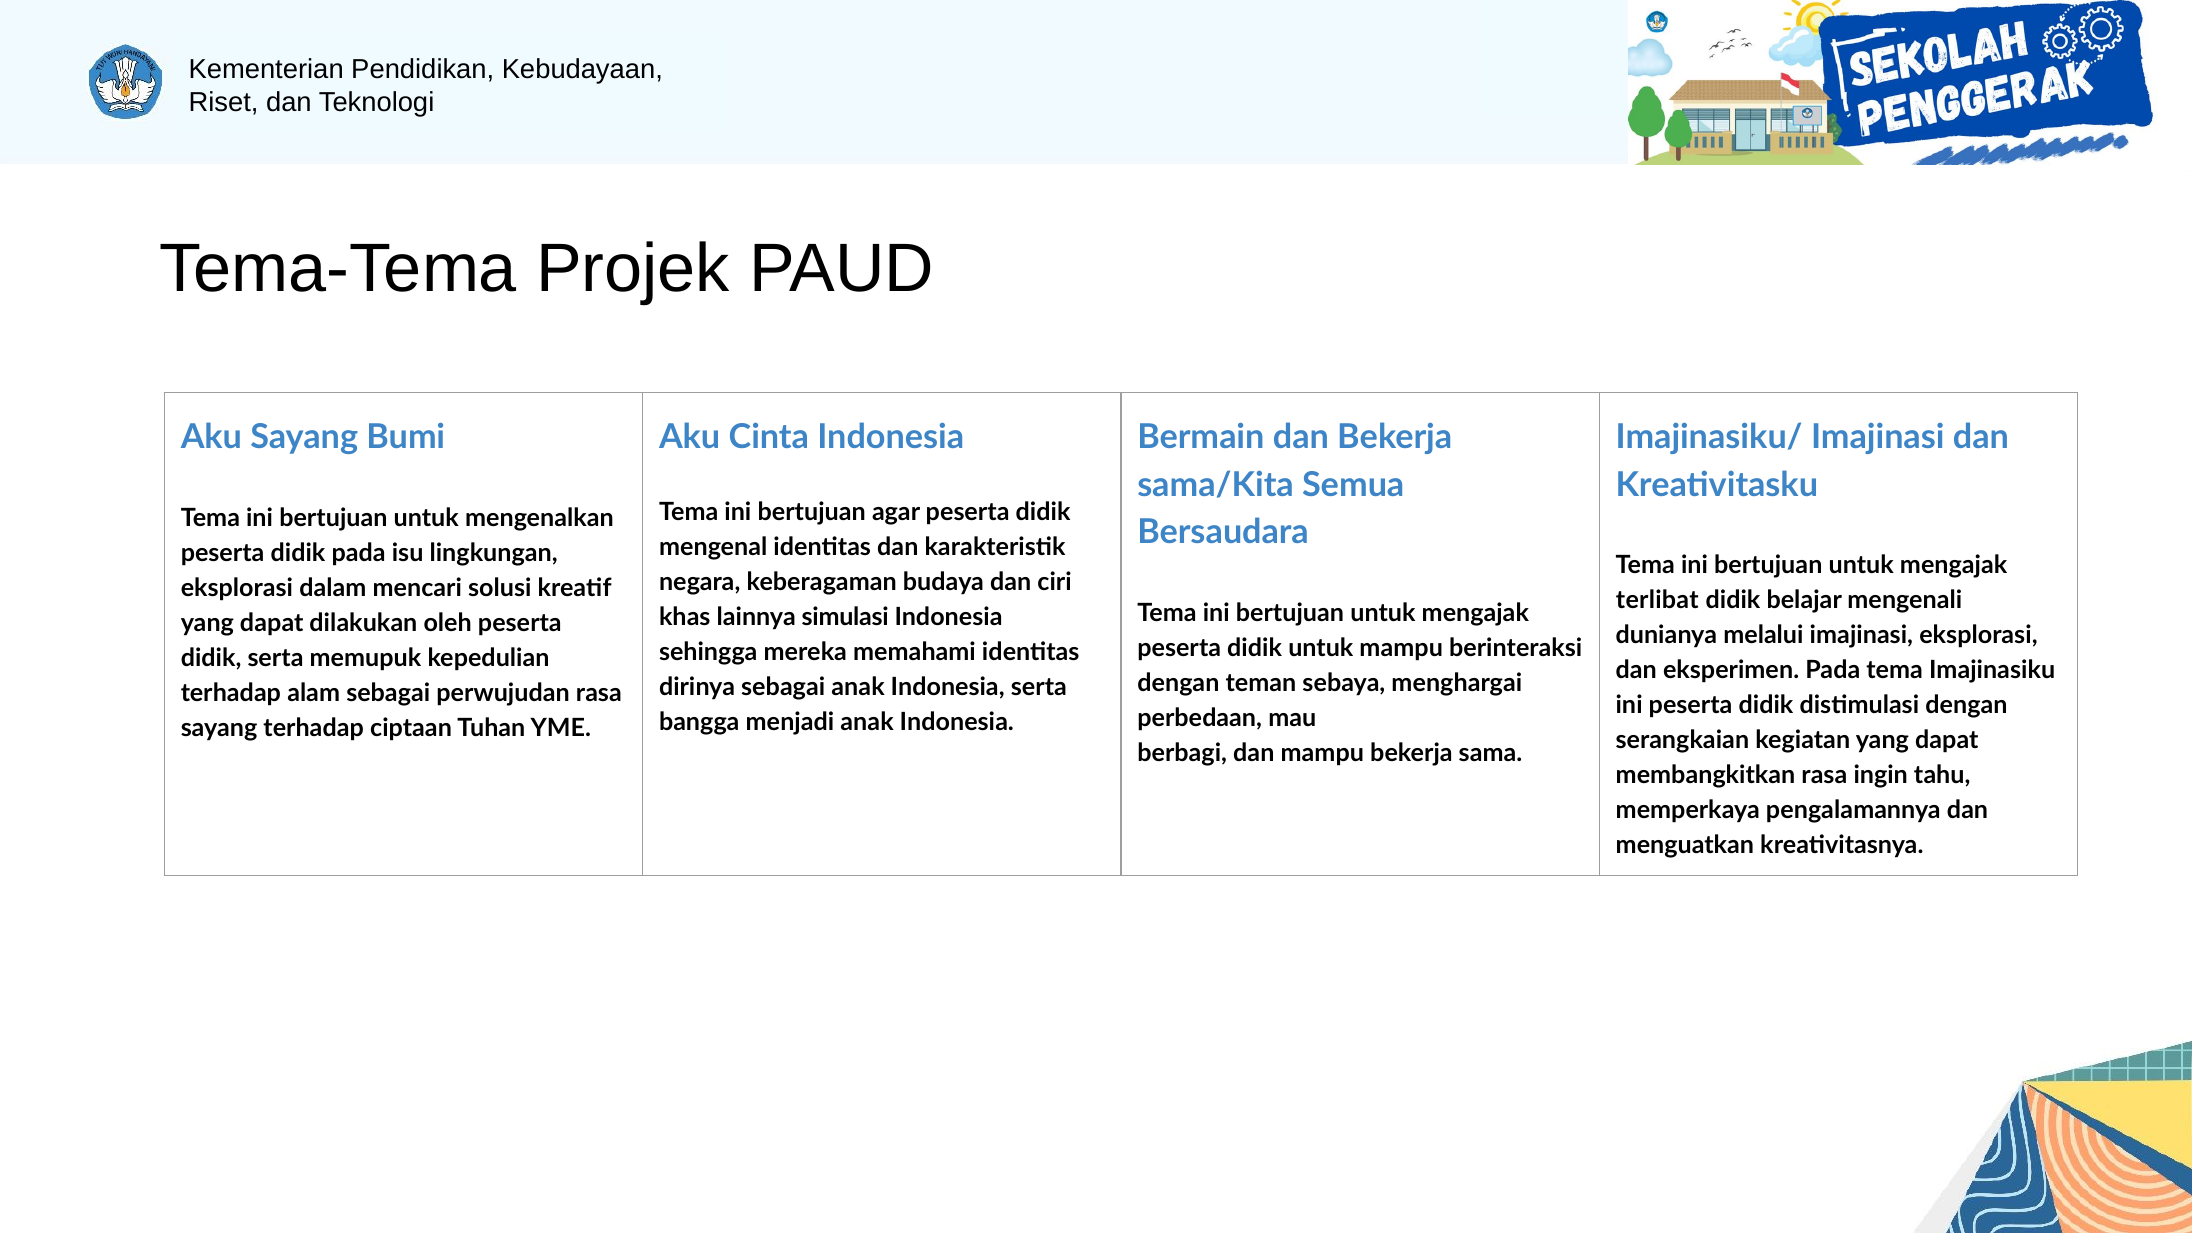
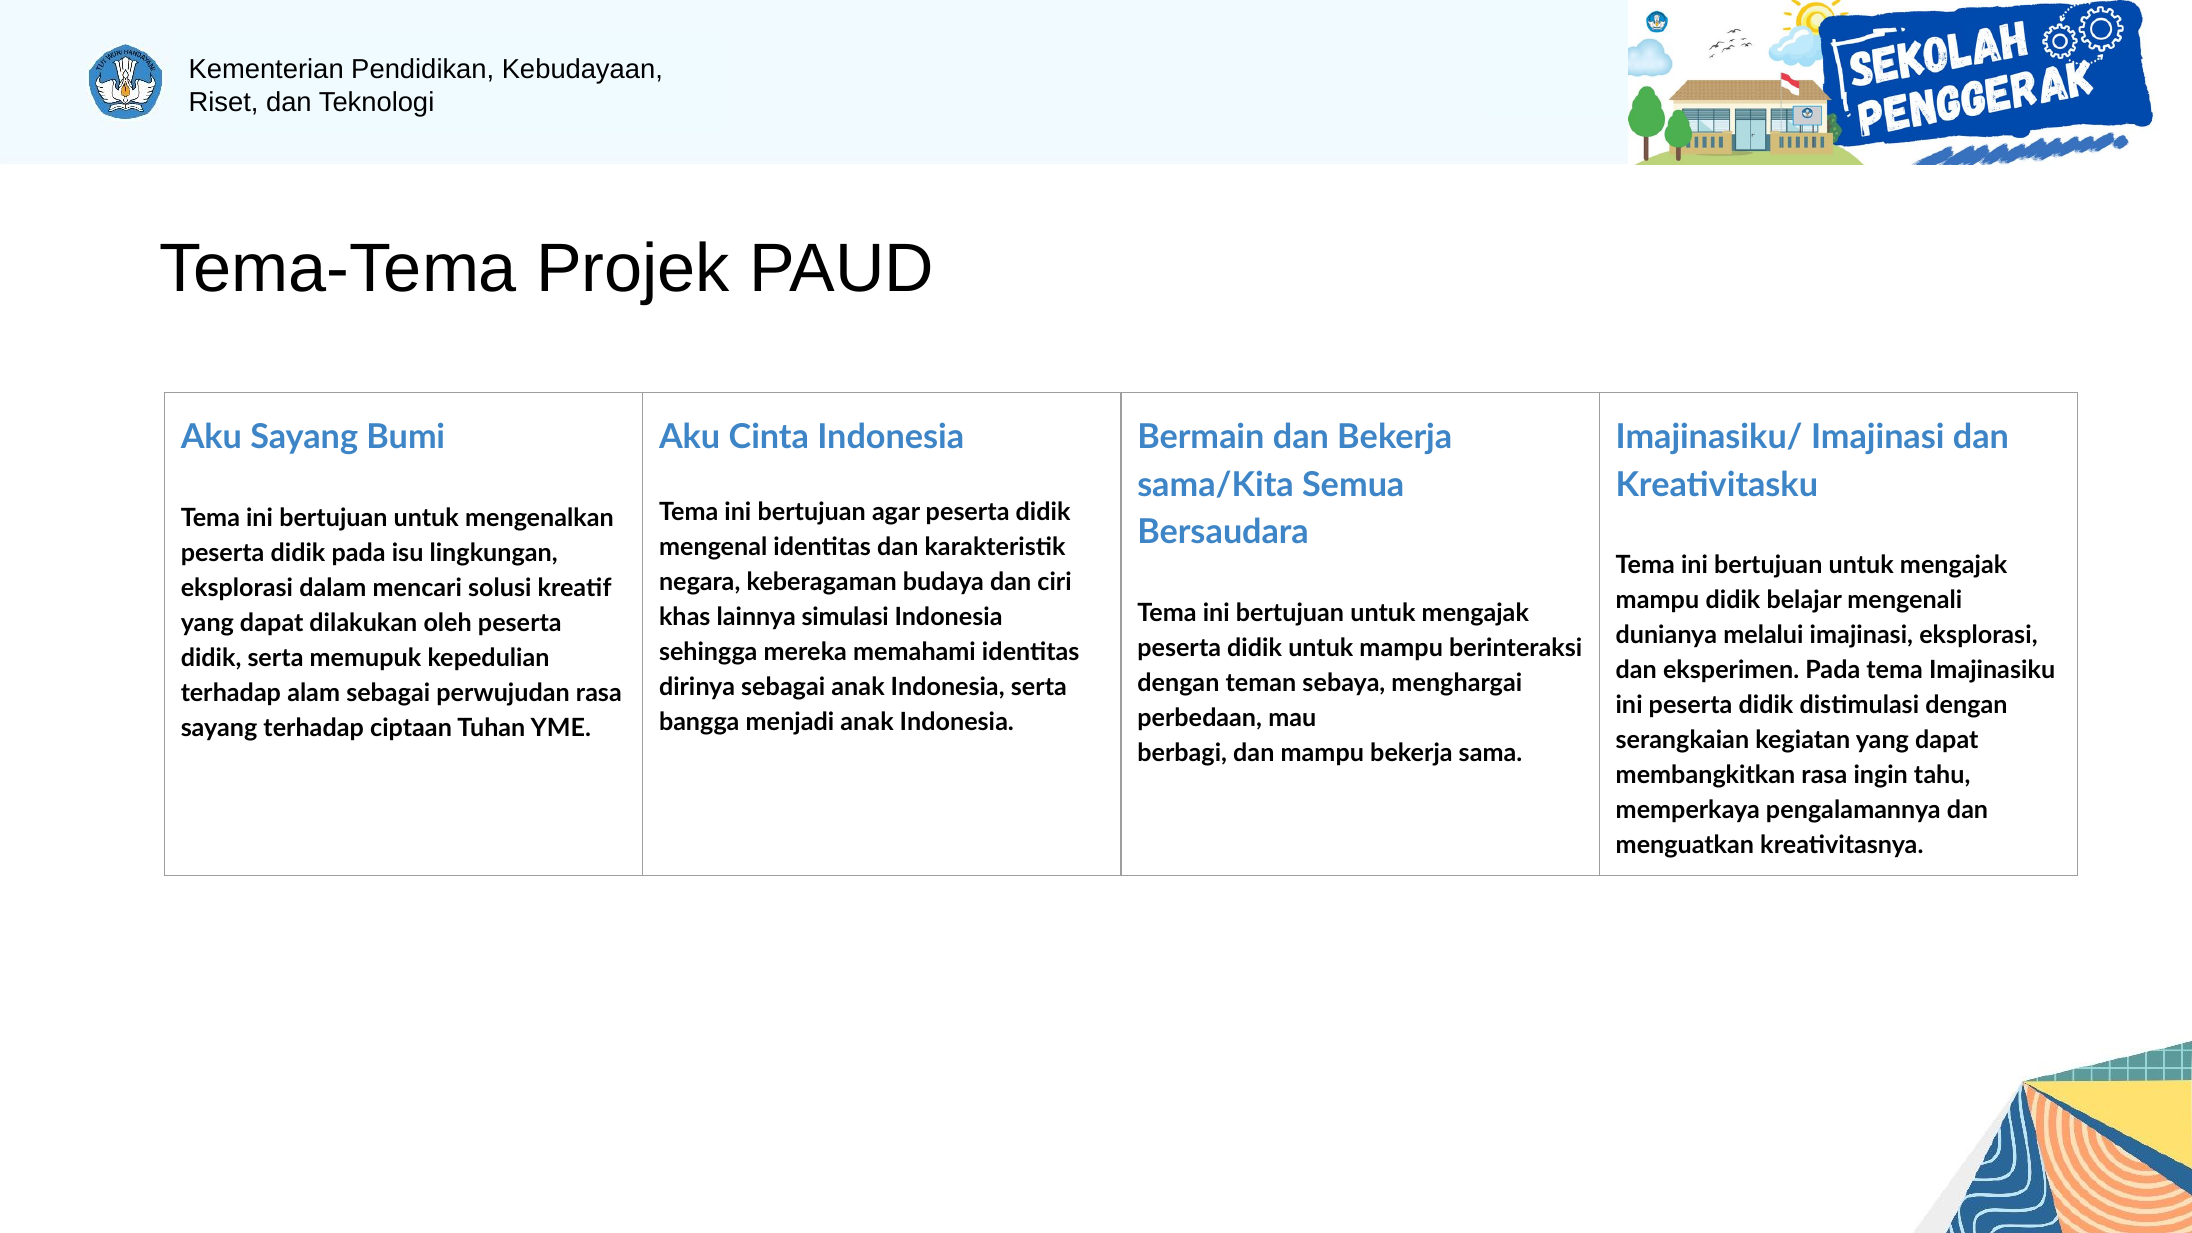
terlibat: terlibat -> mampu (1657, 601)
